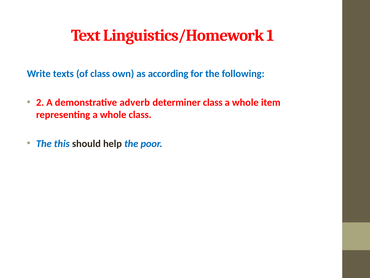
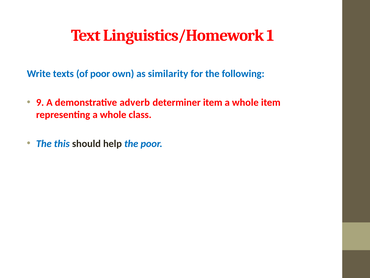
of class: class -> poor (100, 73)
according: according -> similarity (168, 73)
2: 2 -> 9 (40, 102)
determiner class: class -> item (213, 102)
